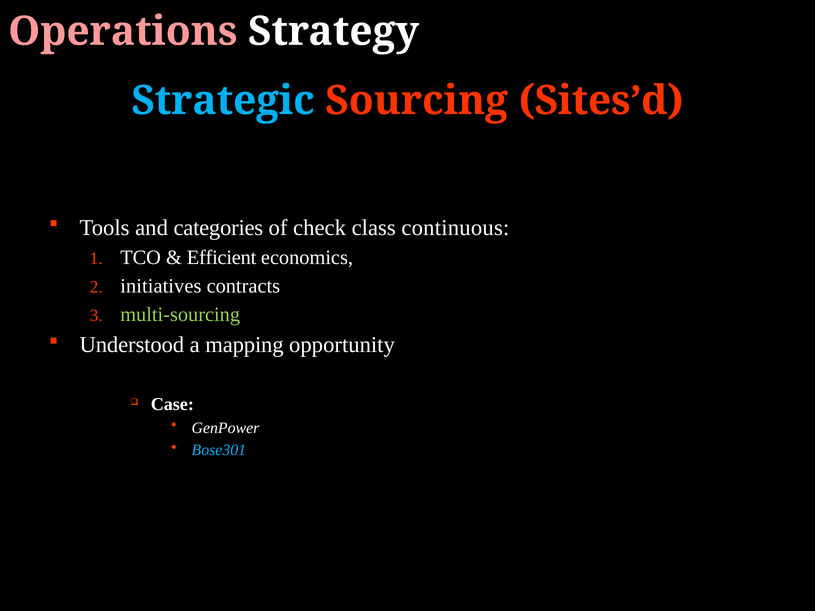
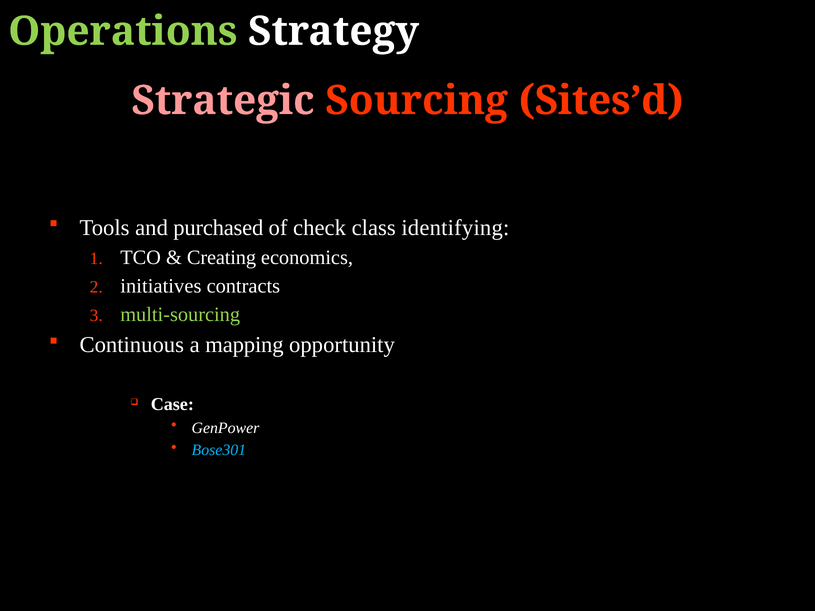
Operations colour: pink -> light green (123, 31)
Strategic colour: light blue -> pink (223, 101)
categories: categories -> purchased (218, 228)
continuous: continuous -> identifying (455, 228)
Efficient: Efficient -> Creating (222, 258)
Understood: Understood -> Continuous (132, 345)
